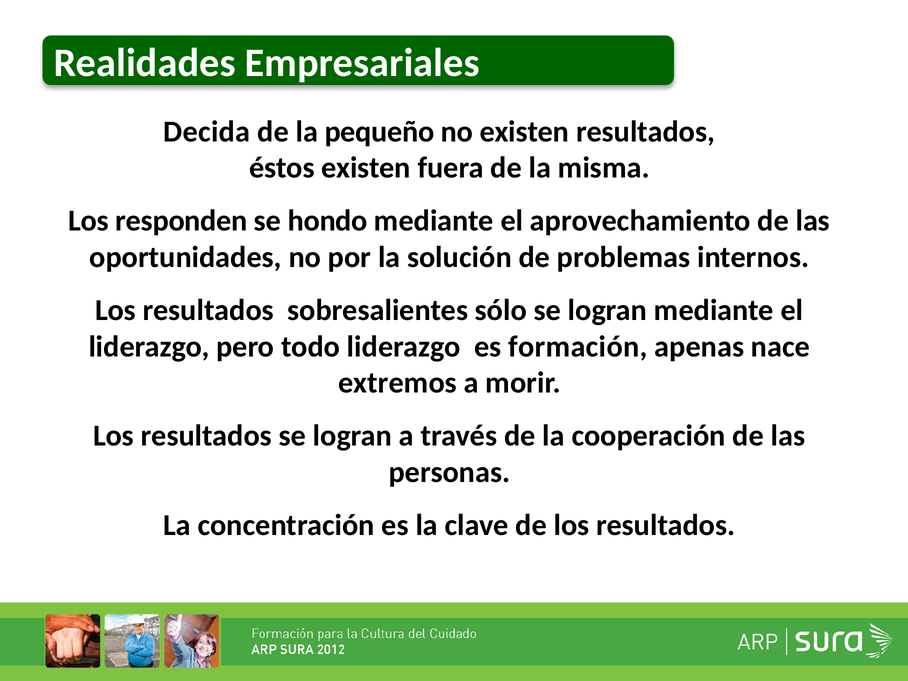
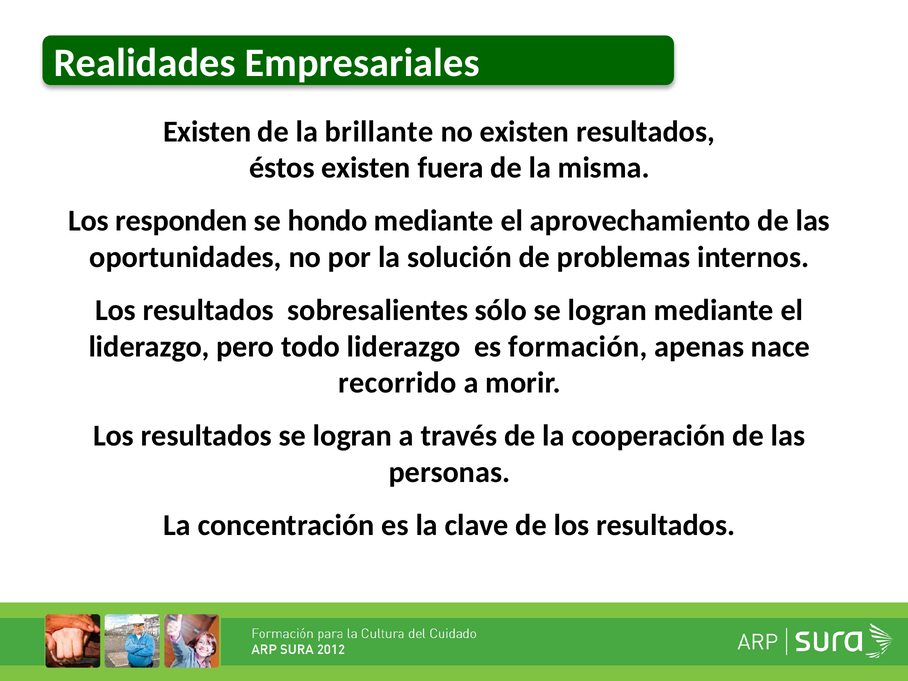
Decida: Decida -> Existen (207, 132)
pequeño: pequeño -> brillante (379, 132)
extremos: extremos -> recorrido (397, 383)
